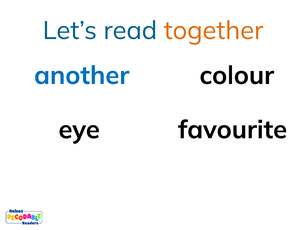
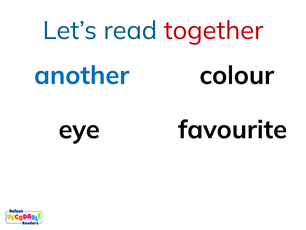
together colour: orange -> red (214, 31)
